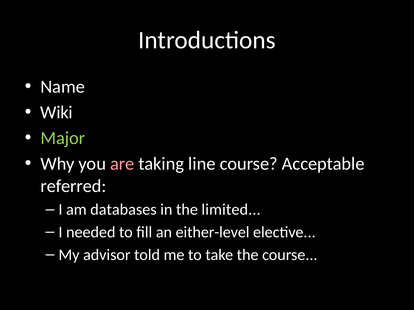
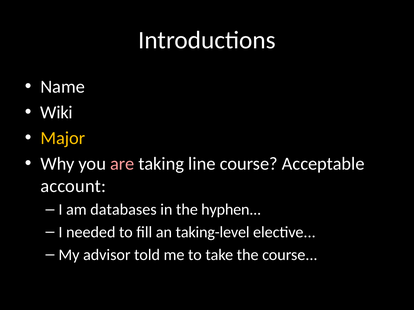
Major colour: light green -> yellow (63, 138)
referred: referred -> account (73, 186)
limited: limited -> hyphen (231, 210)
either-level: either-level -> taking-level (213, 233)
